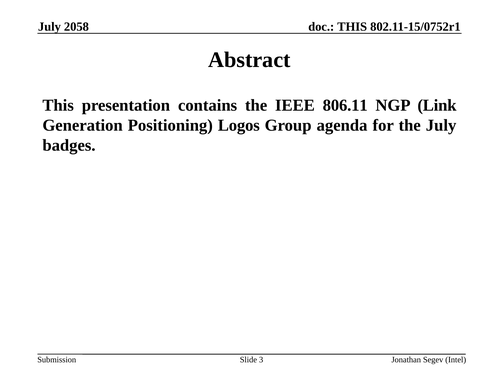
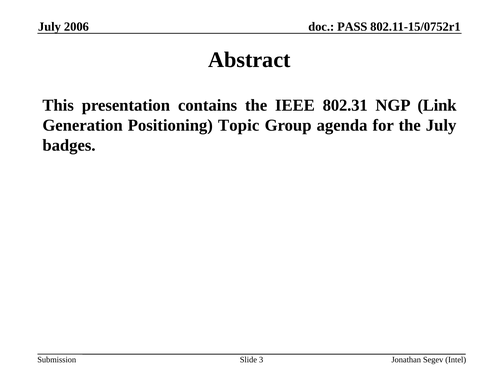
2058: 2058 -> 2006 (76, 27)
THIS: THIS -> PASS (352, 27)
806.11: 806.11 -> 802.31 (345, 105)
Logos: Logos -> Topic (239, 125)
